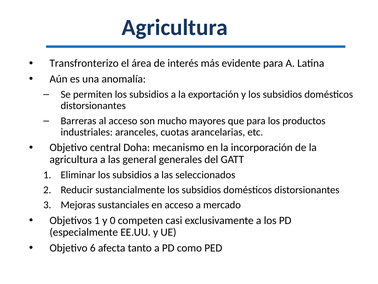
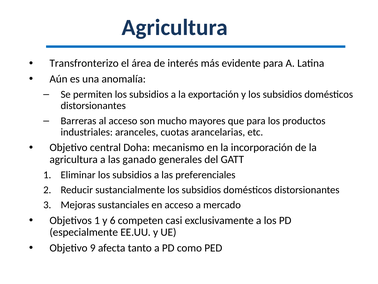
general: general -> ganado (139, 159)
seleccionados: seleccionados -> preferenciales (205, 175)
0: 0 -> 6 (113, 220)
6: 6 -> 9 (93, 248)
